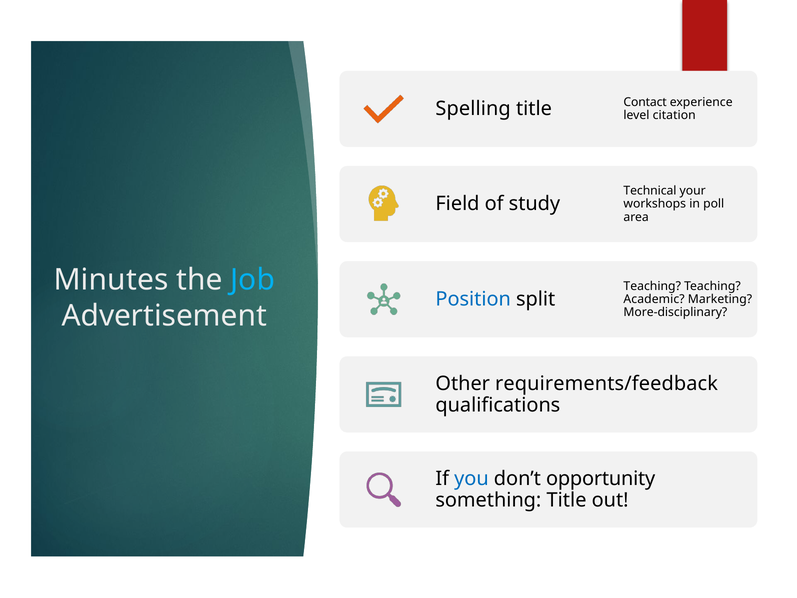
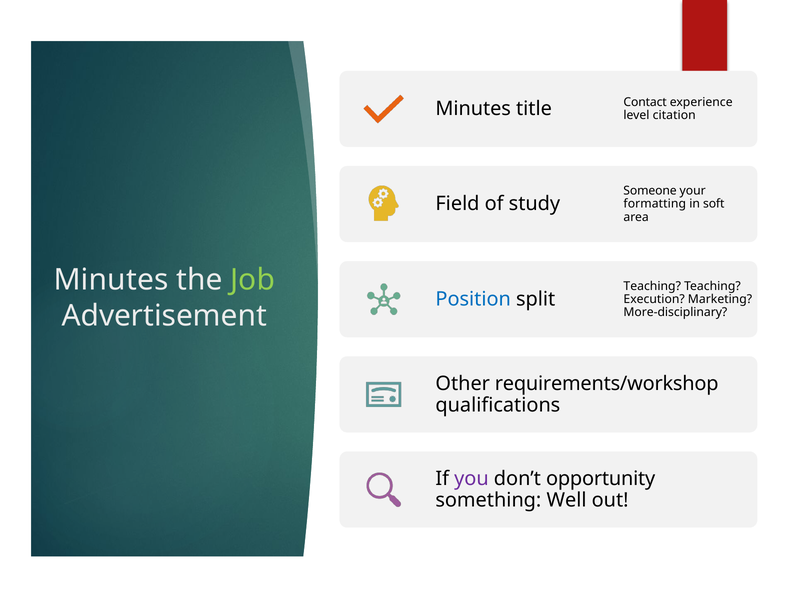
Spelling: Spelling -> Minutes (473, 109)
Technical: Technical -> Someone (650, 191)
workshops: workshops -> formatting (655, 204)
poll: poll -> soft (714, 204)
Job colour: light blue -> light green (253, 280)
Academic: Academic -> Execution (654, 299)
requirements/feedback: requirements/feedback -> requirements/workshop (607, 383)
you colour: blue -> purple (471, 478)
something Title: Title -> Well (567, 500)
